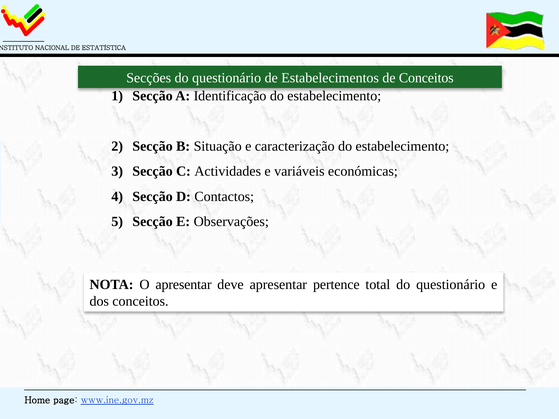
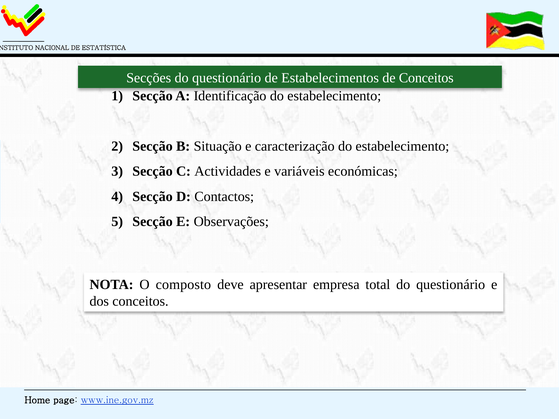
O apresentar: apresentar -> composto (183, 285)
pertence: pertence -> empresa (336, 285)
